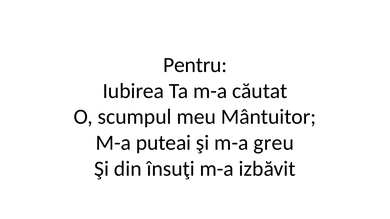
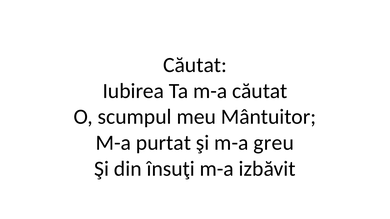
Pentru: Pentru -> Căutat (195, 65)
puteai: puteai -> purtat (164, 143)
